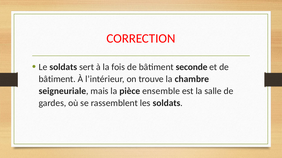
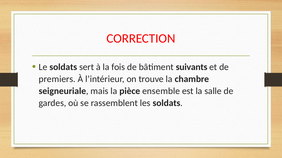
seconde: seconde -> suivants (192, 67)
bâtiment: bâtiment -> premiers (57, 79)
